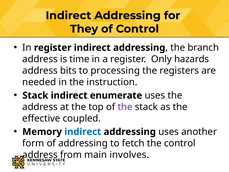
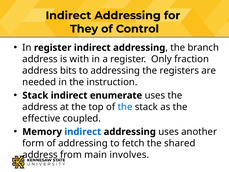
time: time -> with (79, 59)
hazards: hazards -> fraction (192, 59)
to processing: processing -> addressing (115, 71)
the colour: purple -> blue (125, 107)
the control: control -> shared (180, 143)
